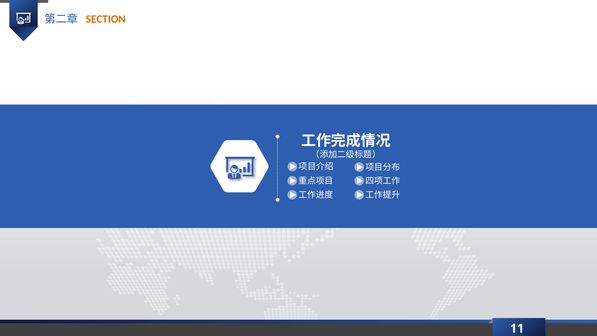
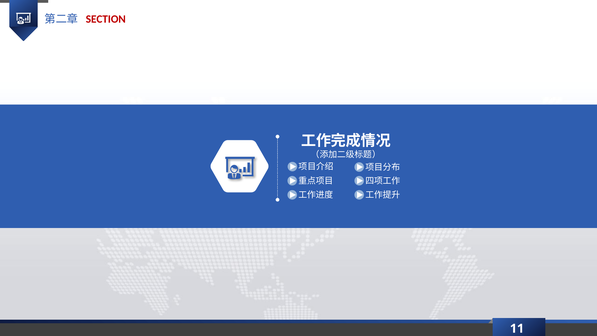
SECTION colour: orange -> red (106, 19)
